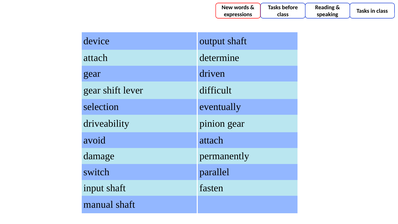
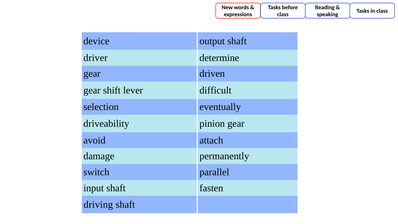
attach: attach -> driver (96, 58)
manual: manual -> driving (98, 205)
